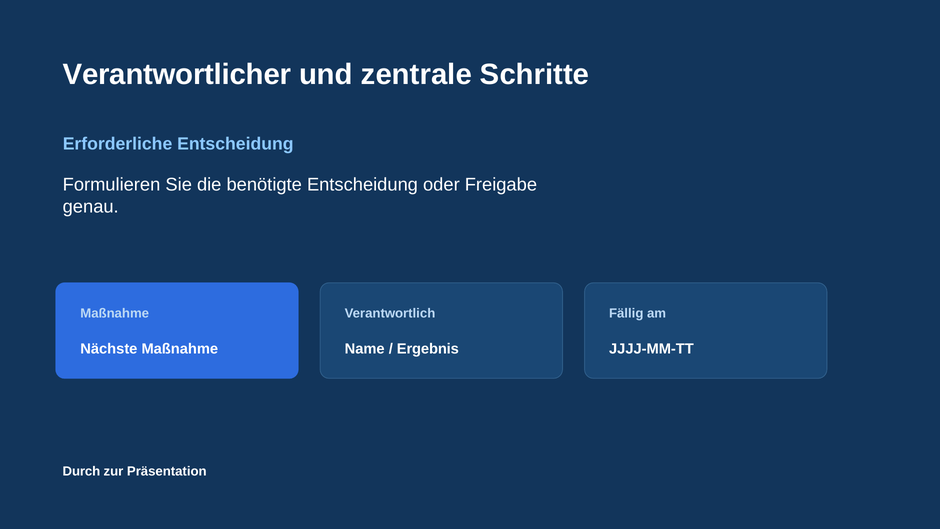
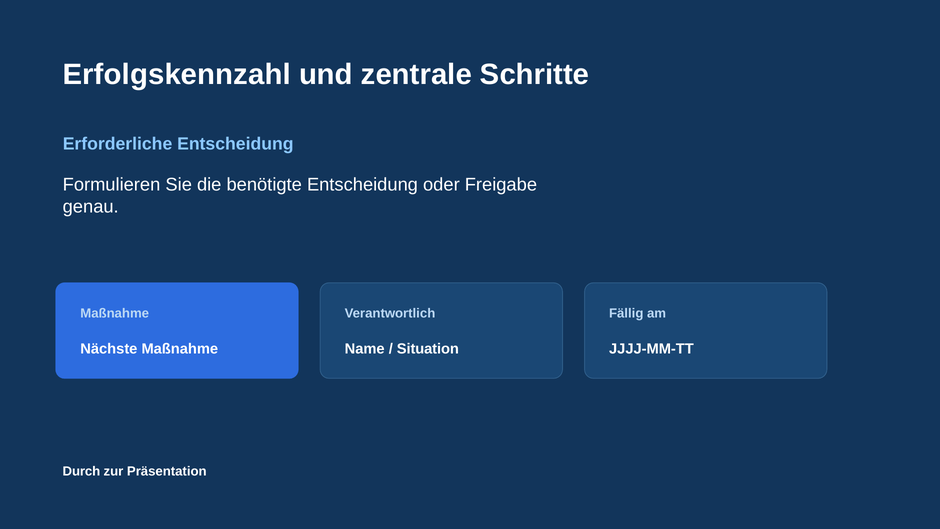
Verantwortlicher: Verantwortlicher -> Erfolgskennzahl (177, 75)
Ergebnis: Ergebnis -> Situation (428, 349)
